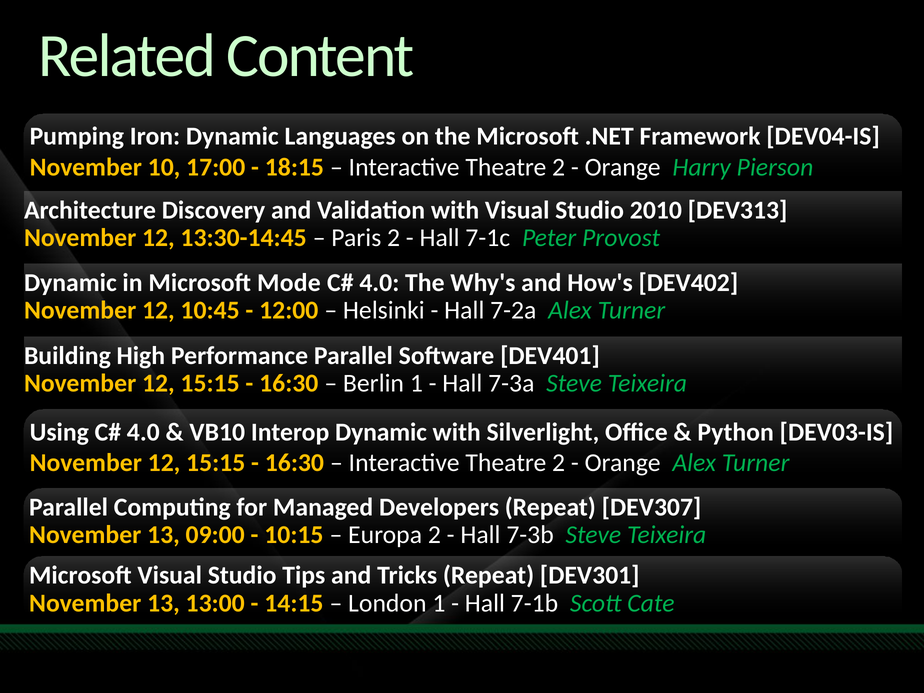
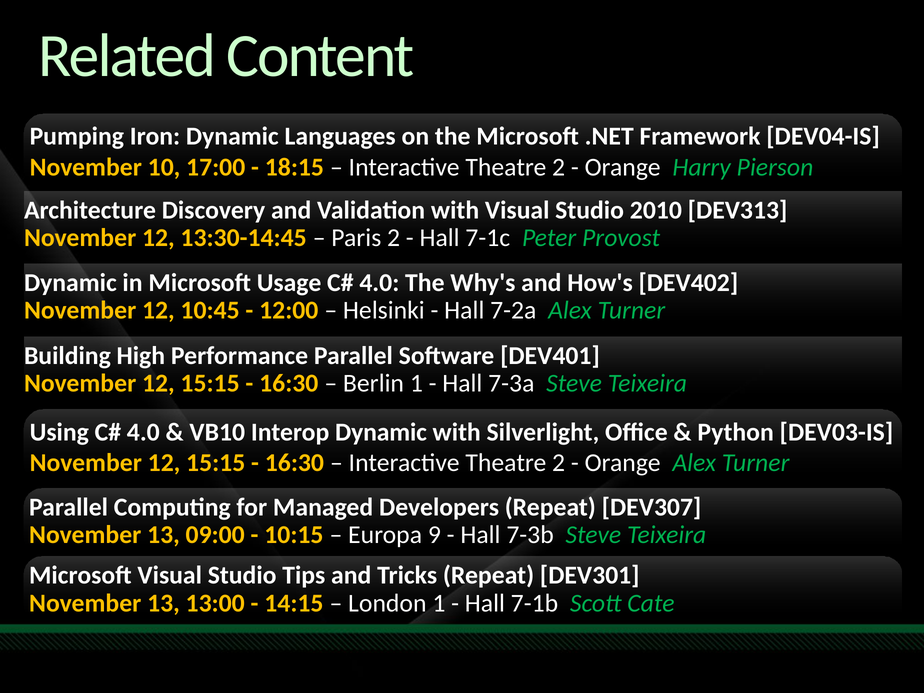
Mode: Mode -> Usage (289, 283)
Europa 2: 2 -> 9 (434, 535)
